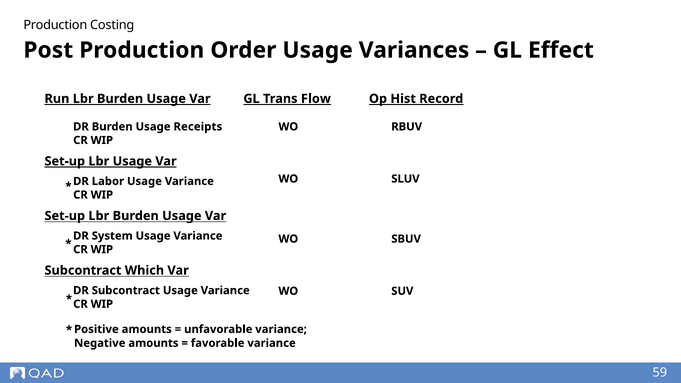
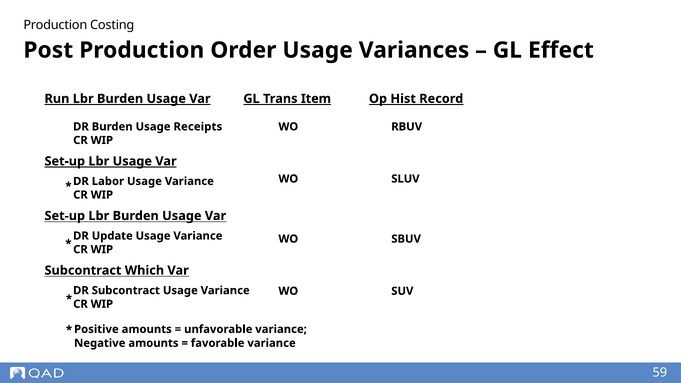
Flow: Flow -> Item (316, 99)
System: System -> Update (112, 236)
